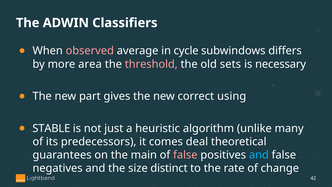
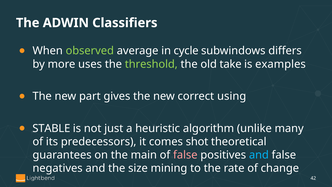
observed colour: pink -> light green (90, 51)
area: area -> uses (90, 64)
threshold colour: pink -> light green (151, 64)
sets: sets -> take (231, 64)
necessary: necessary -> examples (280, 64)
deal: deal -> shot (197, 142)
distinct: distinct -> mining (169, 168)
